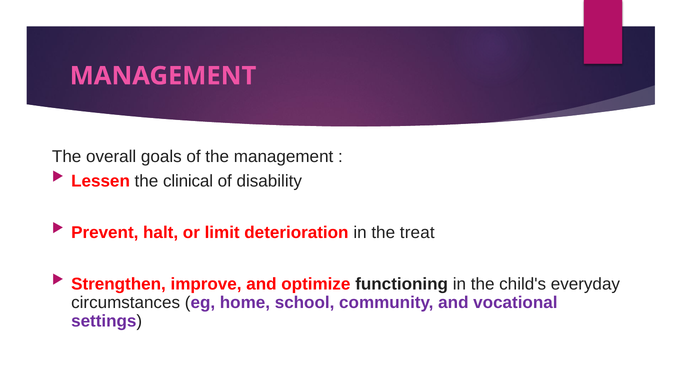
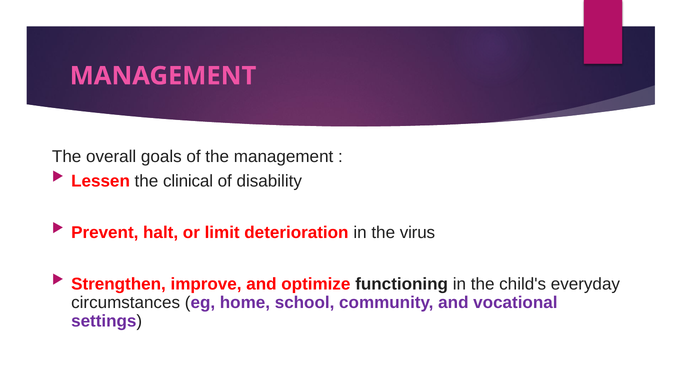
treat: treat -> virus (417, 233)
